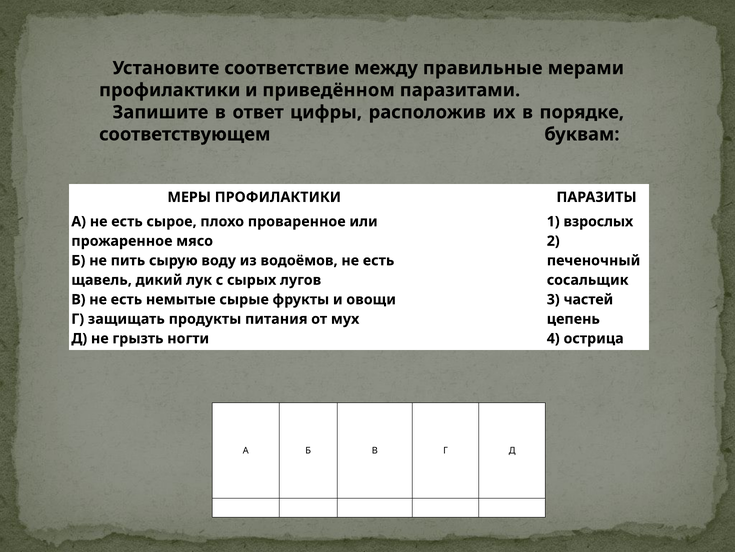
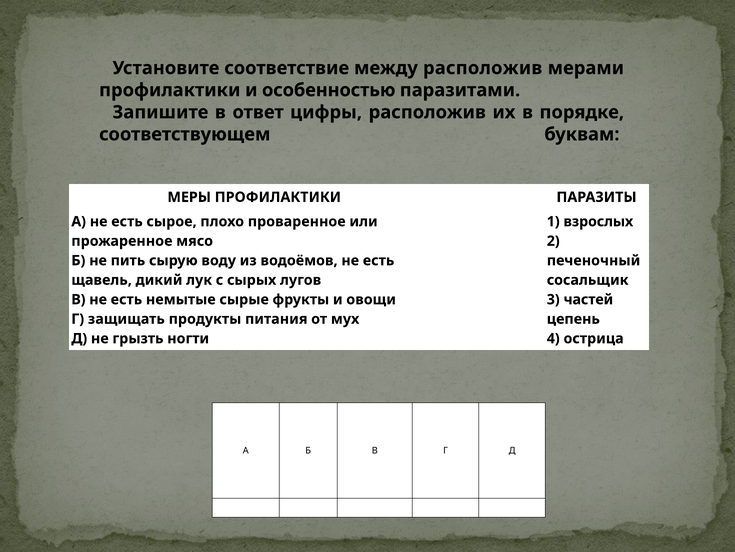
между правильные: правильные -> расположив (483, 68)
приведённом: приведённом -> особенностью (329, 90)
